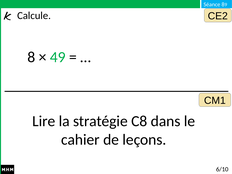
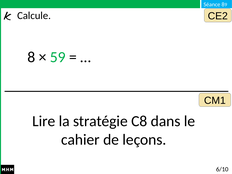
49: 49 -> 59 (58, 57)
